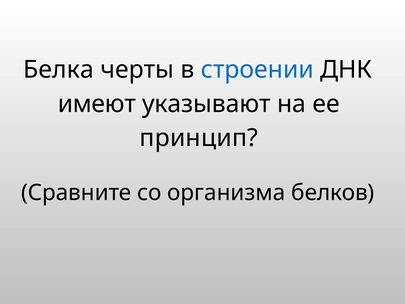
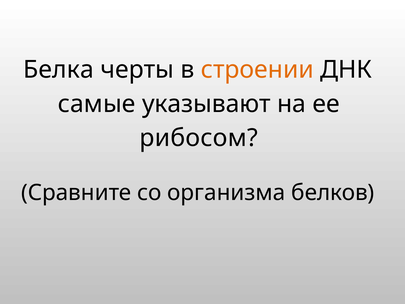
строении colour: blue -> orange (257, 70)
имеют: имеют -> самые (97, 104)
принцип: принцип -> рибосом (199, 138)
